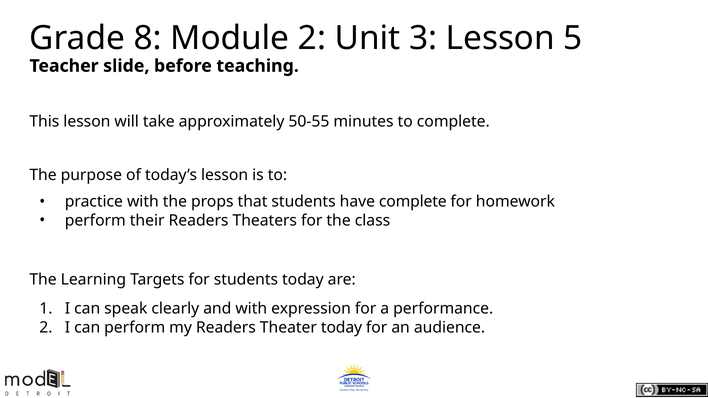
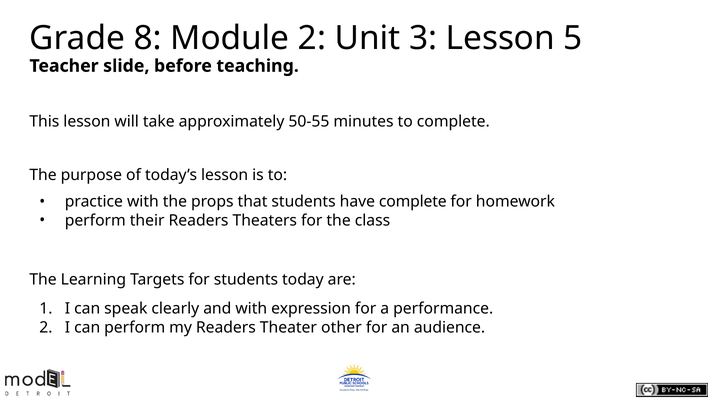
Theater today: today -> other (341, 328)
